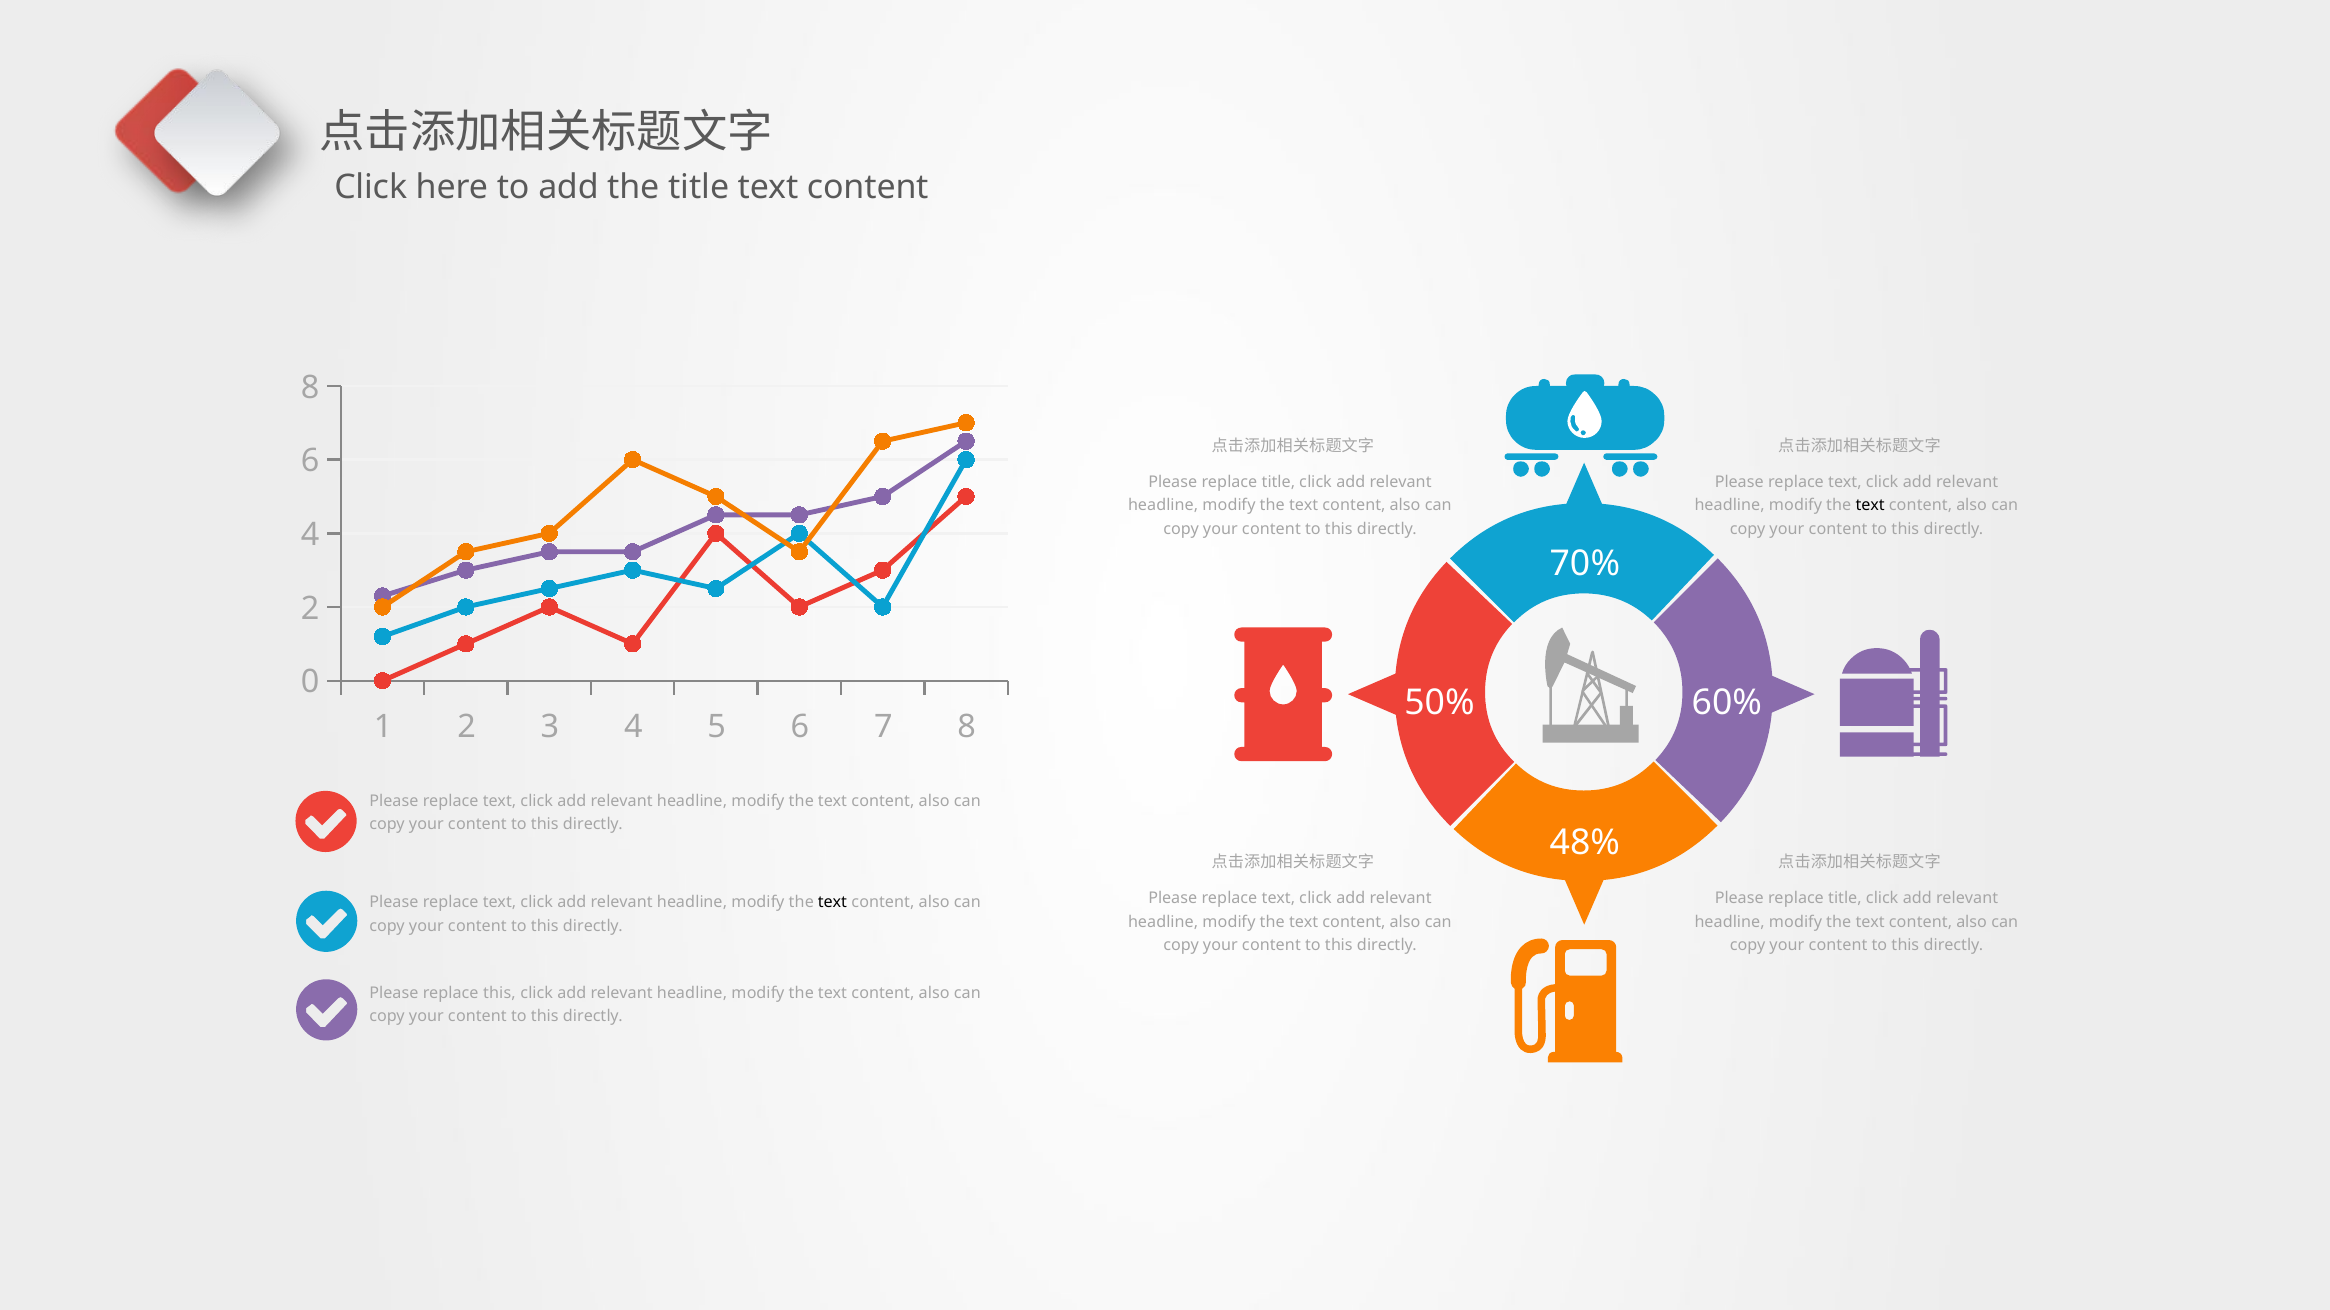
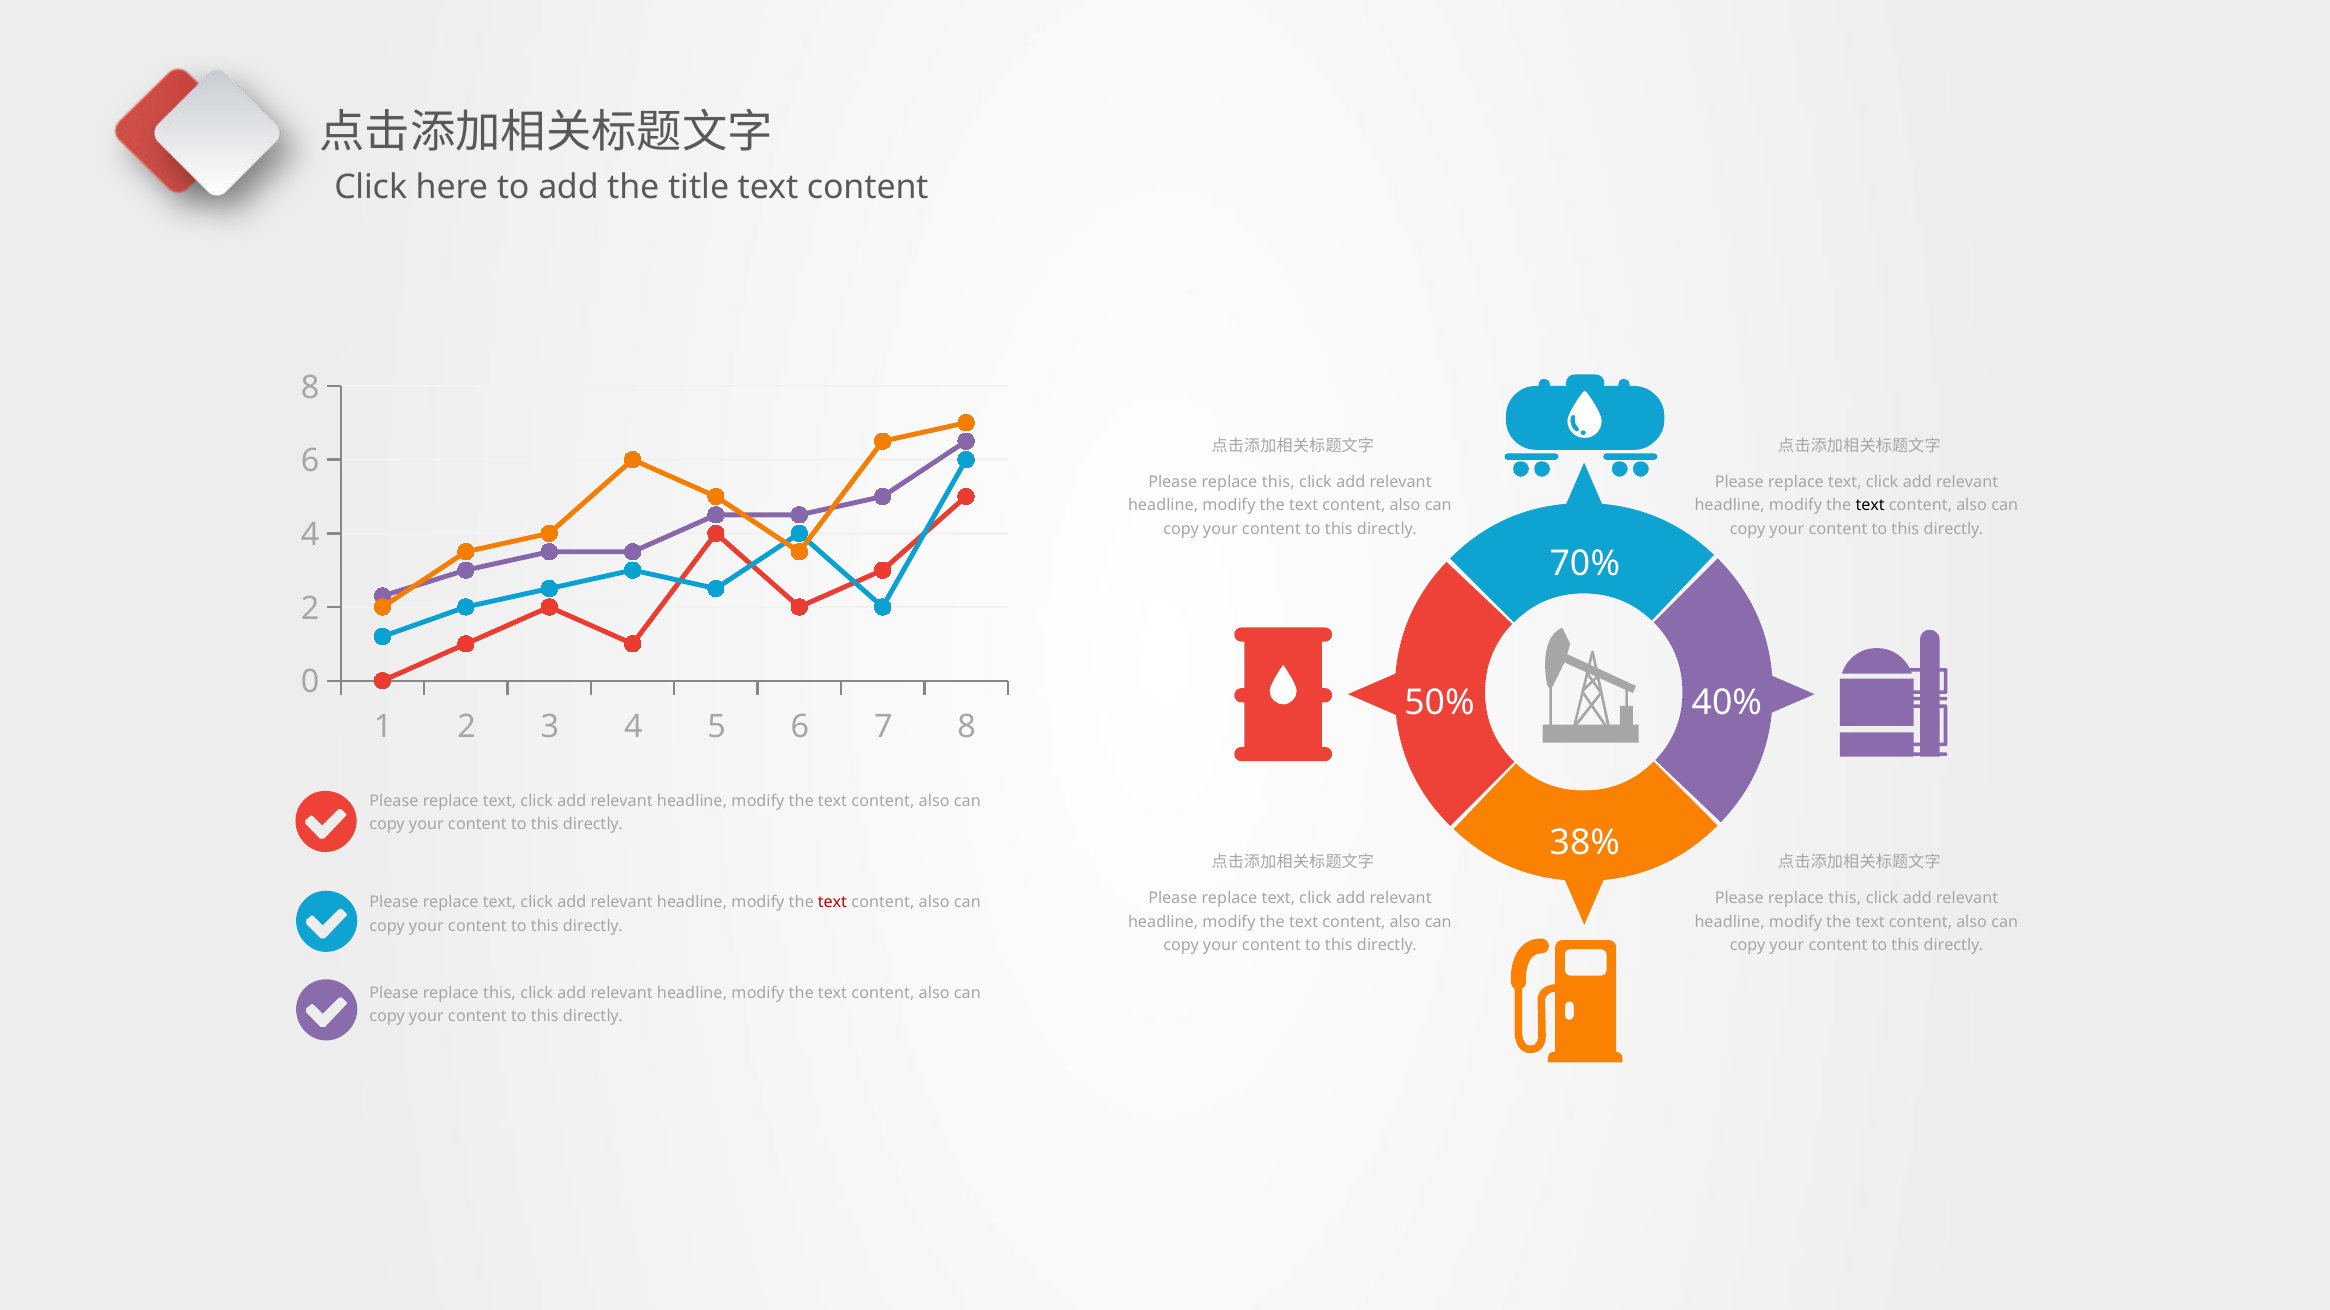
title: title -> this (1278, 483)
60%: 60% -> 40% (1727, 703)
48%: 48% -> 38% (1585, 844)
title: title -> this (1845, 899)
text colour: black -> red (832, 903)
